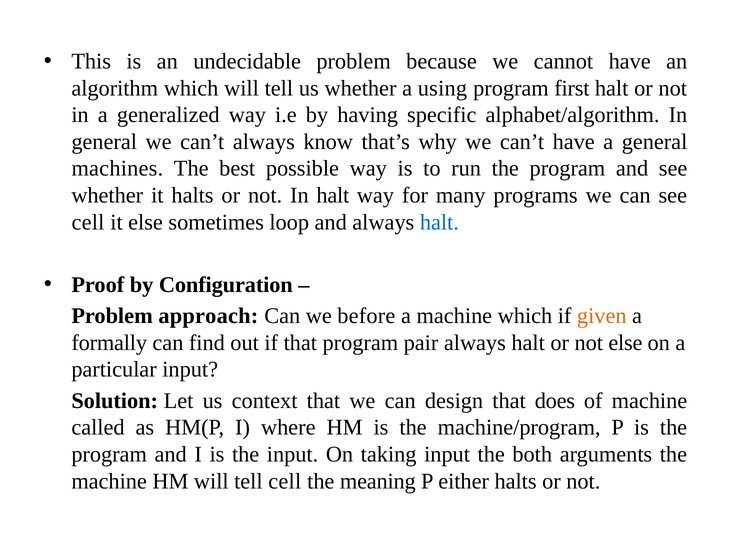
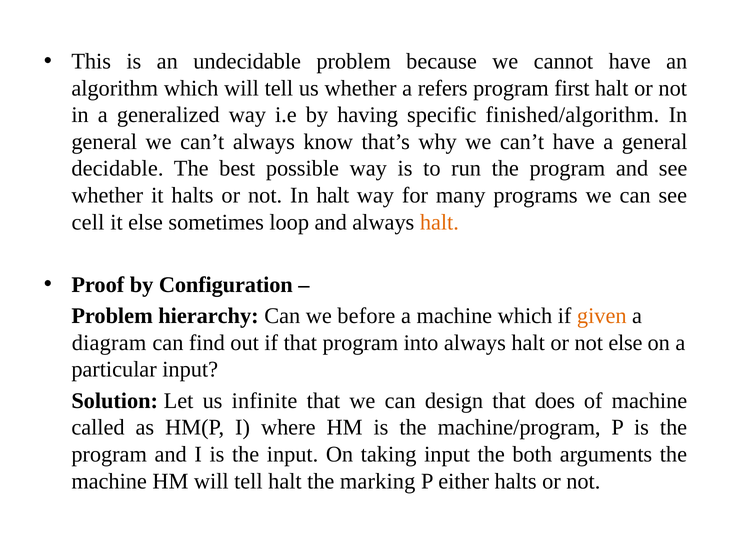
using: using -> refers (443, 88)
alphabet/algorithm: alphabet/algorithm -> finished/algorithm (572, 115)
machines: machines -> decidable (117, 169)
halt colour: blue -> orange (439, 222)
approach: approach -> hierarchy (208, 316)
formally: formally -> diagram (109, 343)
pair: pair -> into (421, 343)
context: context -> infinite (265, 401)
tell cell: cell -> halt (285, 481)
meaning: meaning -> marking (378, 481)
